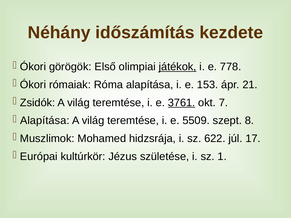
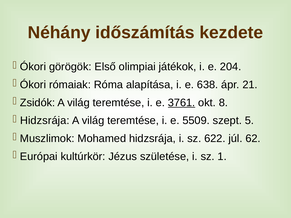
játékok underline: present -> none (178, 67)
778: 778 -> 204 (231, 67)
153: 153 -> 638 (208, 85)
7: 7 -> 8 (223, 103)
Alapítása: Alapítása -> Hidzsrája (45, 121)
8: 8 -> 5 (249, 121)
17: 17 -> 62 (253, 139)
